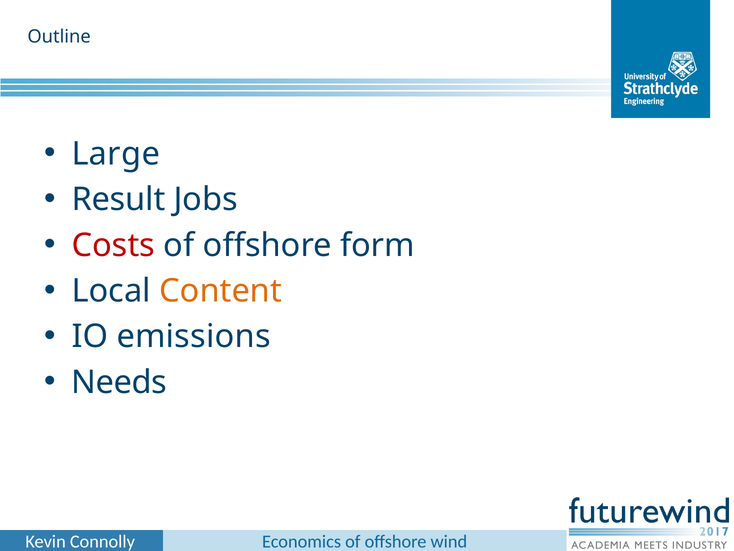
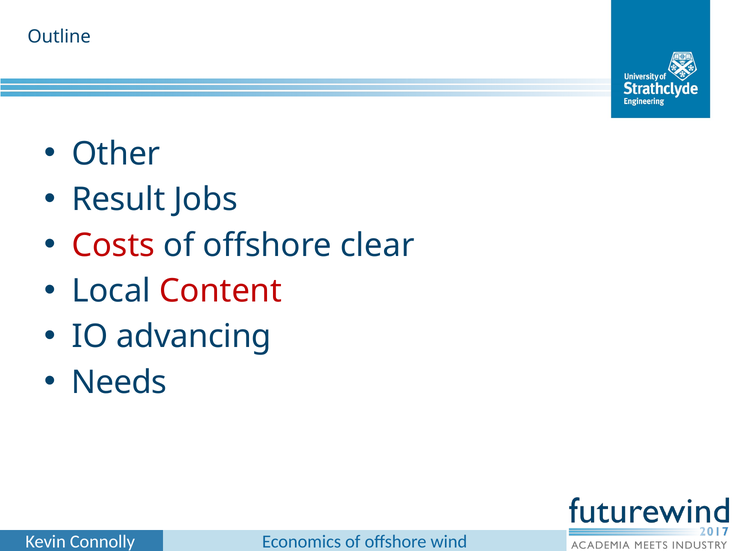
Large: Large -> Other (116, 154)
form: form -> clear (377, 245)
Content colour: orange -> red (221, 291)
emissions: emissions -> advancing (194, 336)
